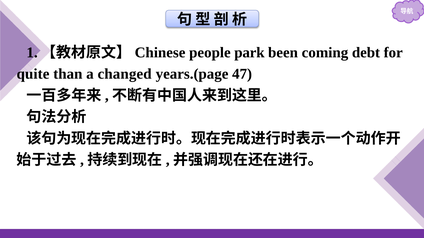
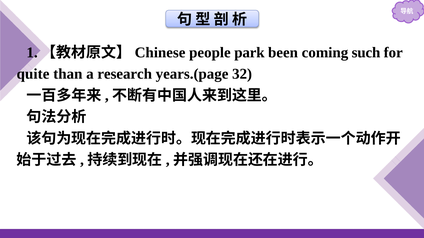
debt: debt -> such (366, 53)
changed: changed -> research (125, 74)
47: 47 -> 32 (242, 74)
